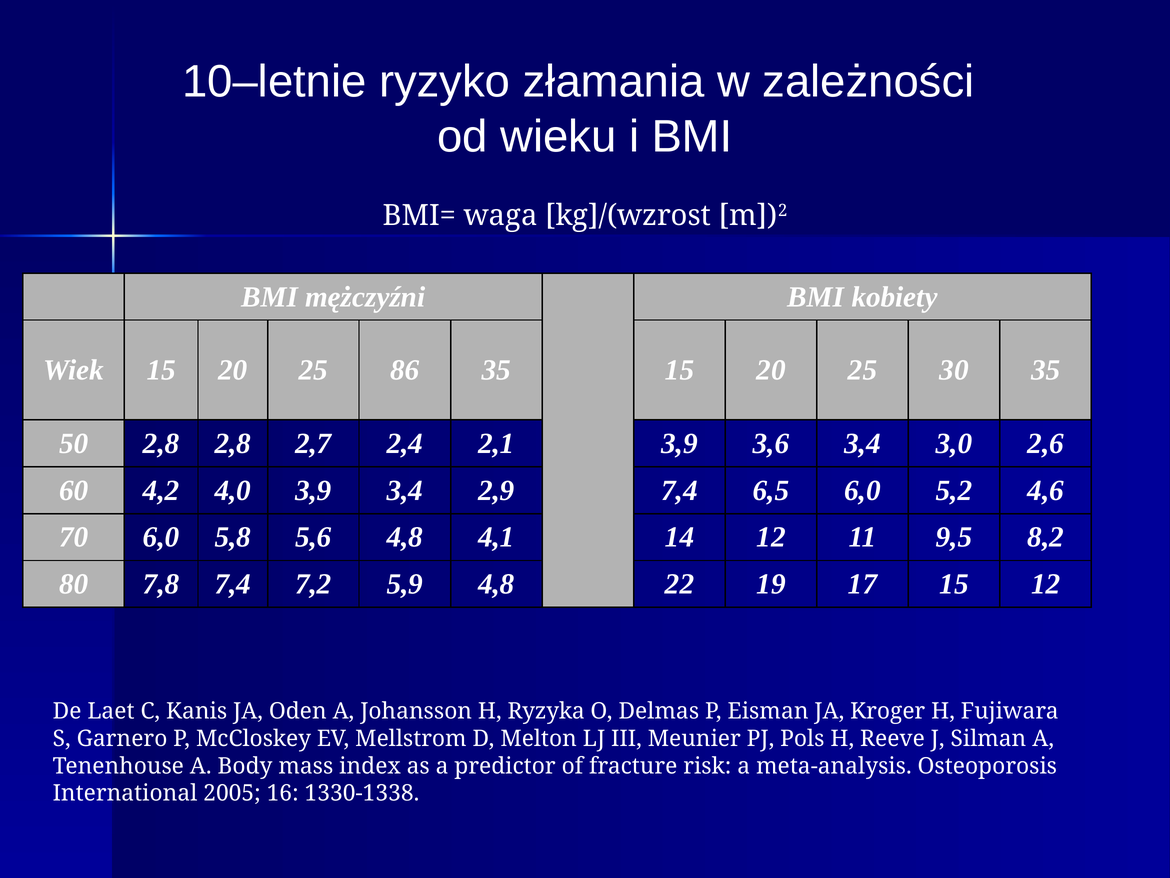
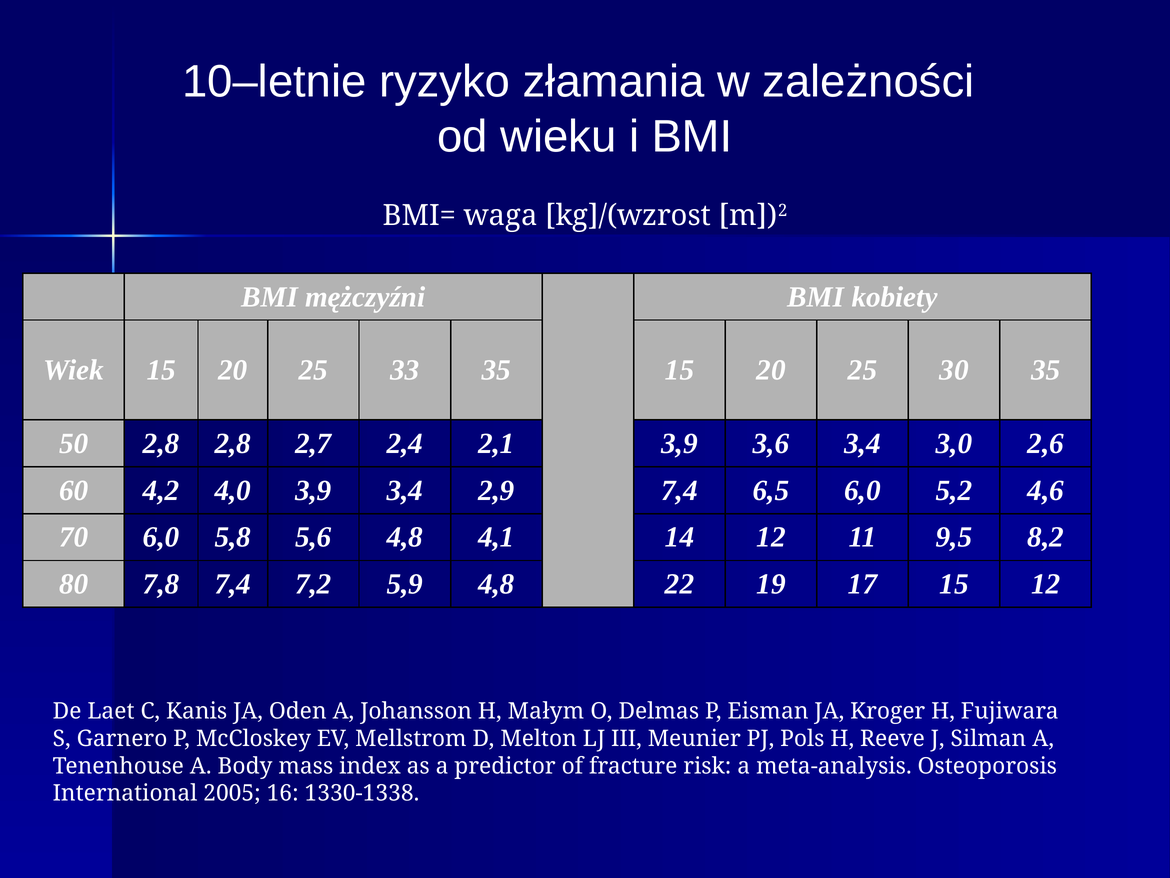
86: 86 -> 33 (405, 370)
Ryzyka: Ryzyka -> Małym (546, 711)
